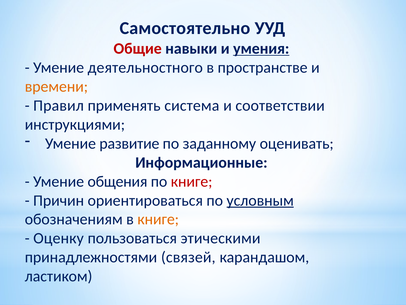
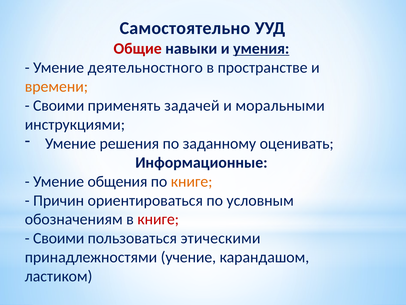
Правил: Правил -> Своими (59, 105)
система: система -> задачей (192, 105)
соответствии: соответствии -> моральными (280, 105)
развитие: развитие -> решения (129, 143)
книге colour: red -> orange (192, 181)
условным underline: present -> none (260, 200)
книге colour: orange -> red (158, 219)
Оценку: Оценку -> Своими (59, 238)
связей: связей -> учение (188, 257)
